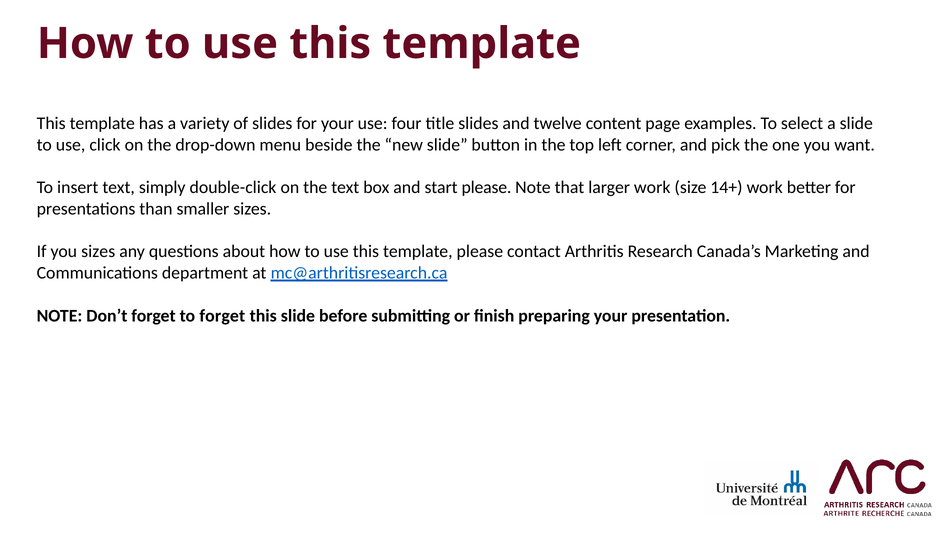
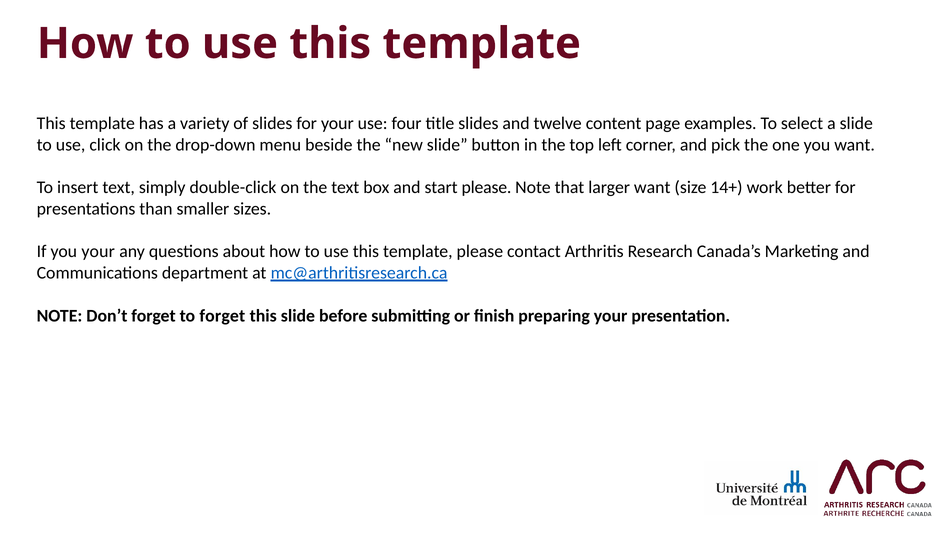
larger work: work -> want (652, 188)
you sizes: sizes -> your (98, 252)
